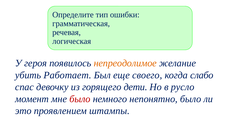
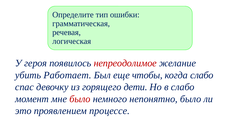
непреодолимое colour: orange -> red (125, 63)
своего: своего -> чтобы (147, 75)
в русло: русло -> слабо (183, 87)
штампы: штампы -> процессе (109, 111)
